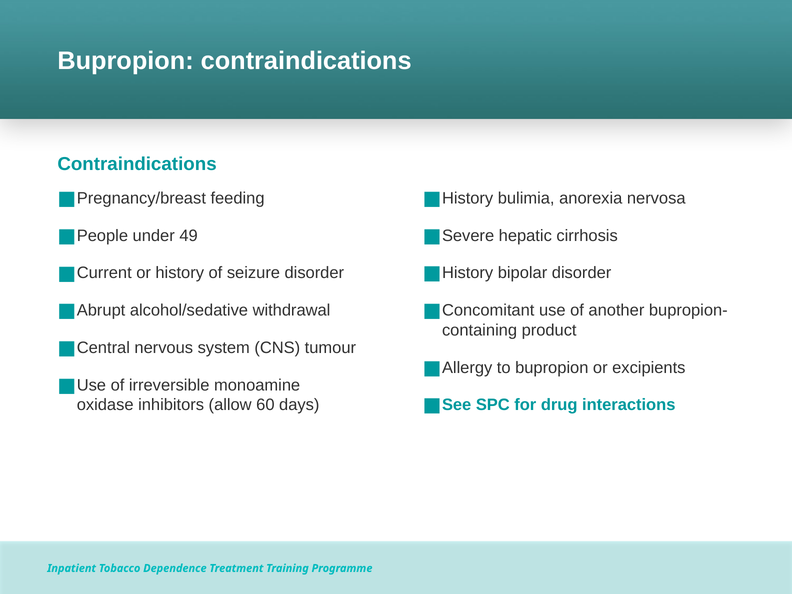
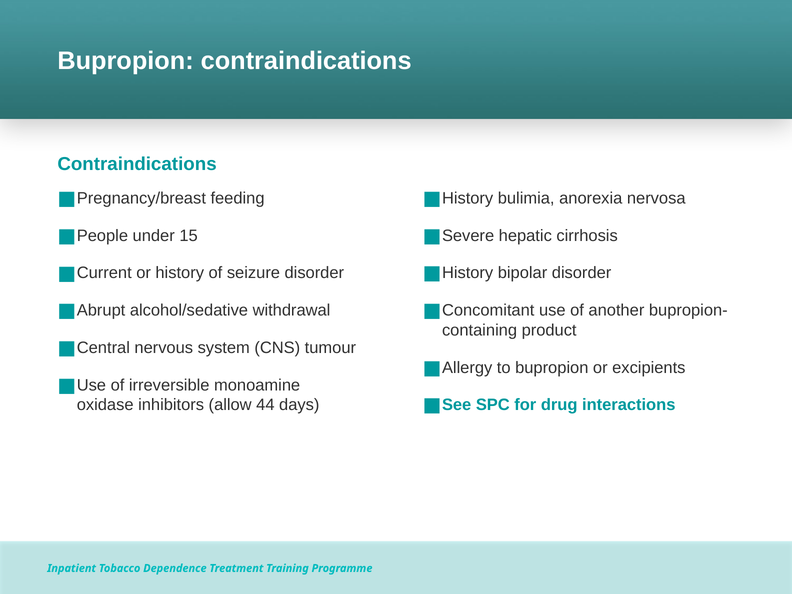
49: 49 -> 15 (189, 236)
60: 60 -> 44 (265, 405)
